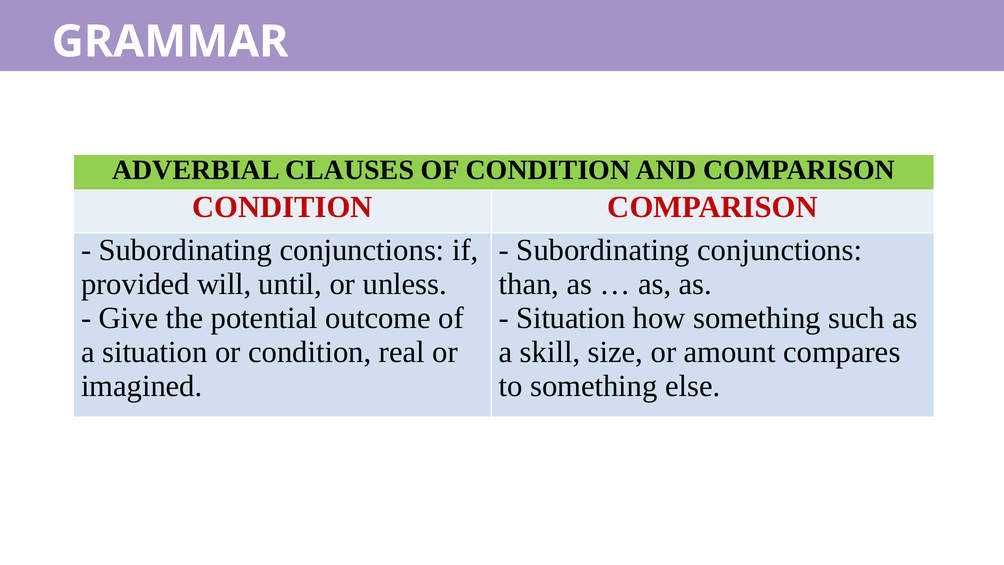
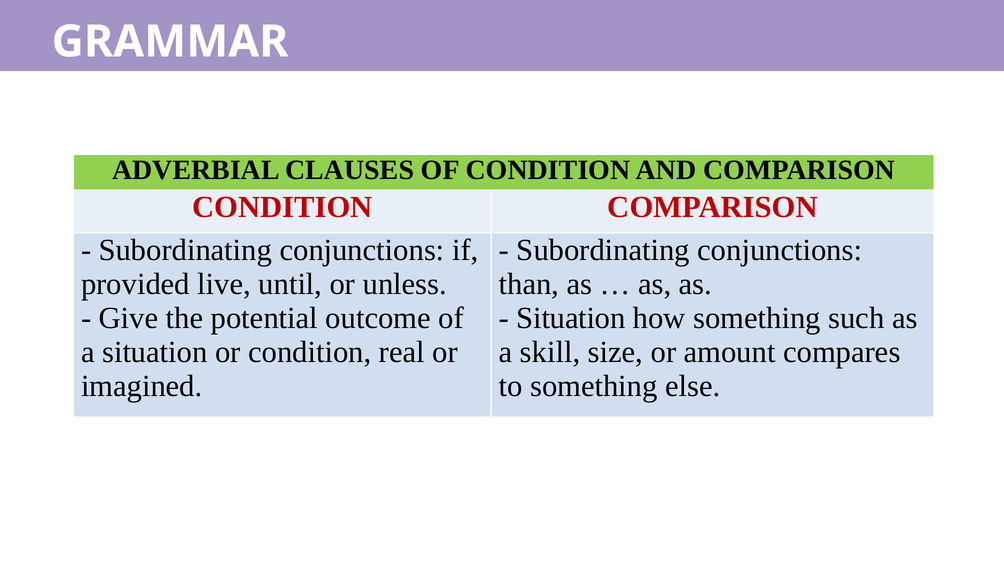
will: will -> live (224, 284)
